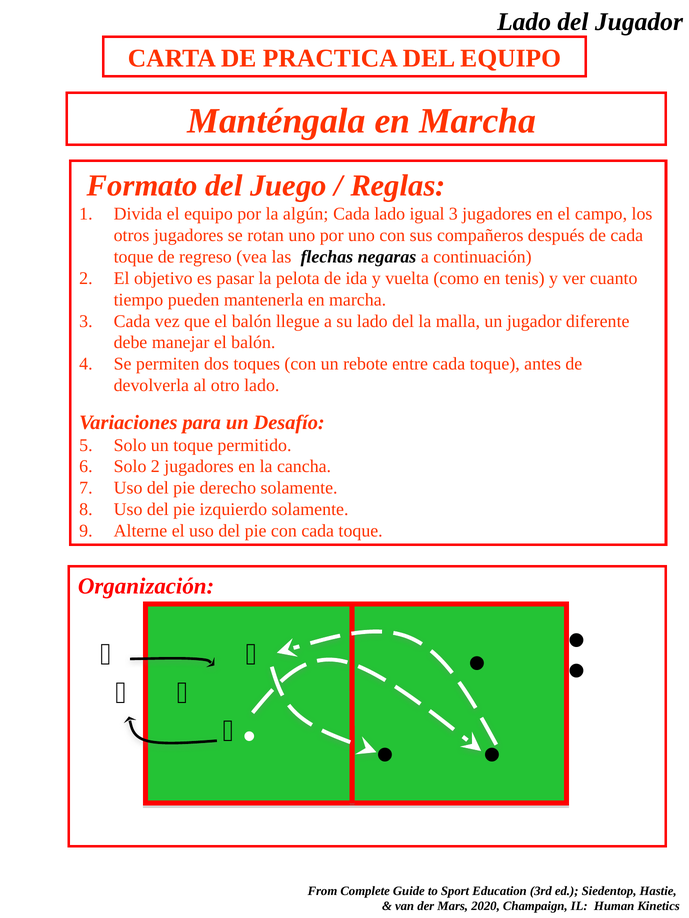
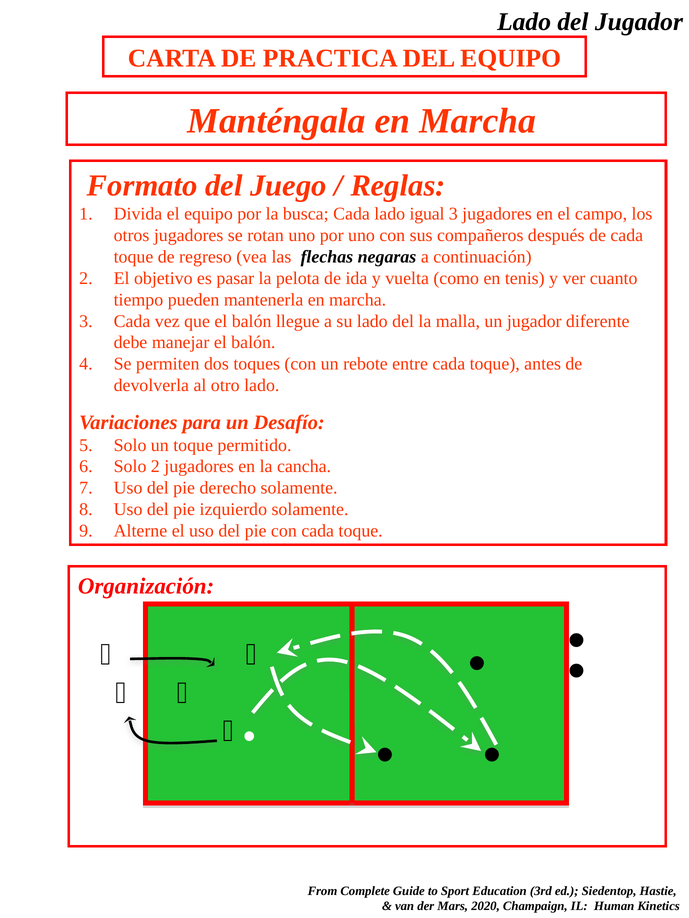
algún: algún -> busca (306, 214)
